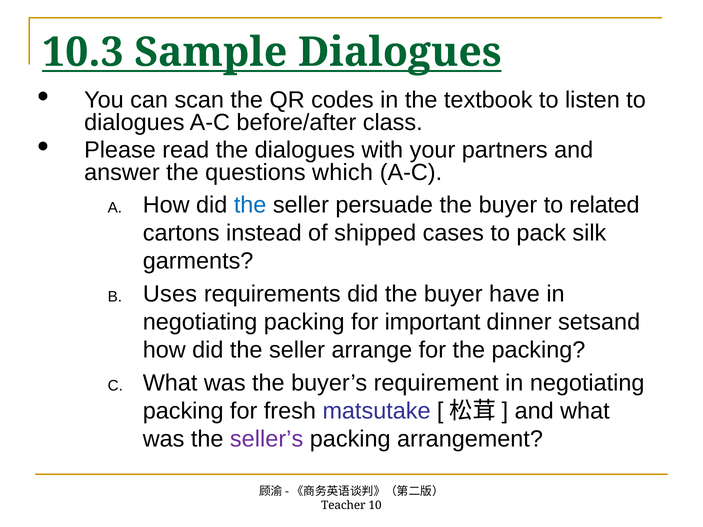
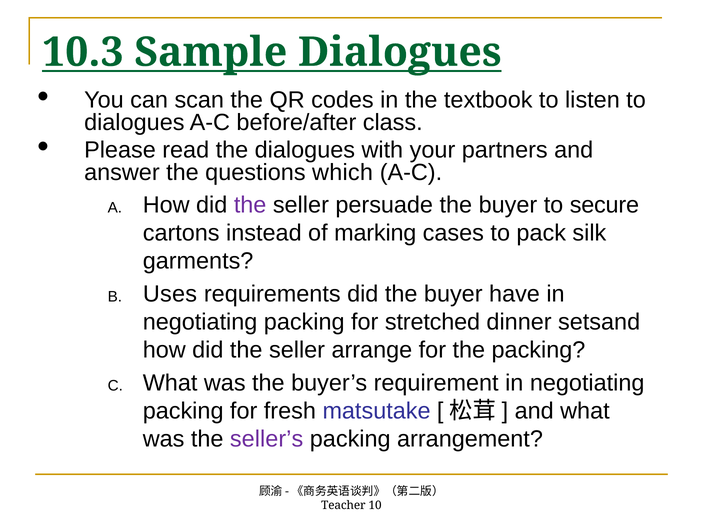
the colour: blue -> purple (250, 205)
related: related -> secure (604, 205)
shipped: shipped -> marking (375, 233)
important: important -> stretched (433, 322)
